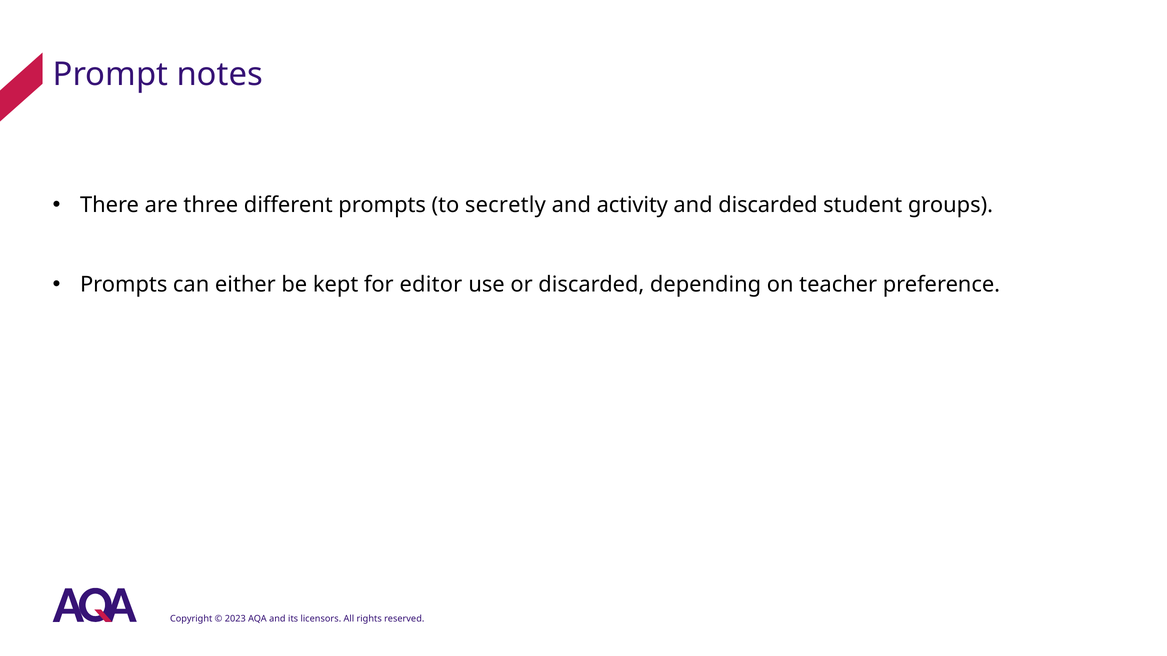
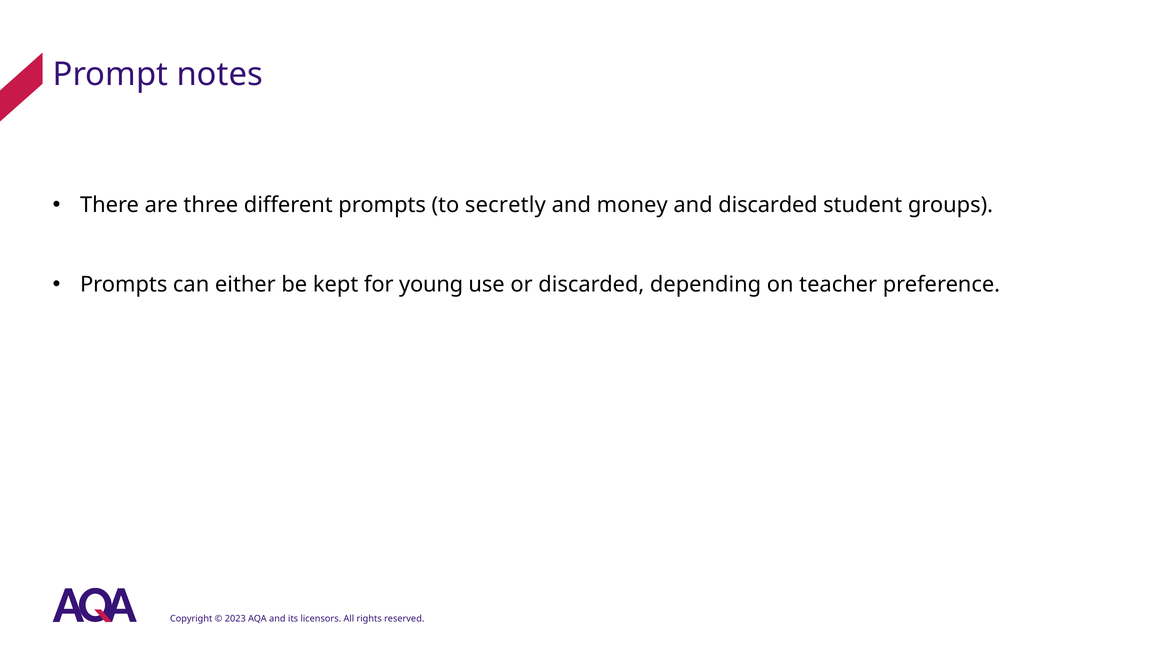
activity: activity -> money (632, 205)
editor: editor -> young (431, 285)
